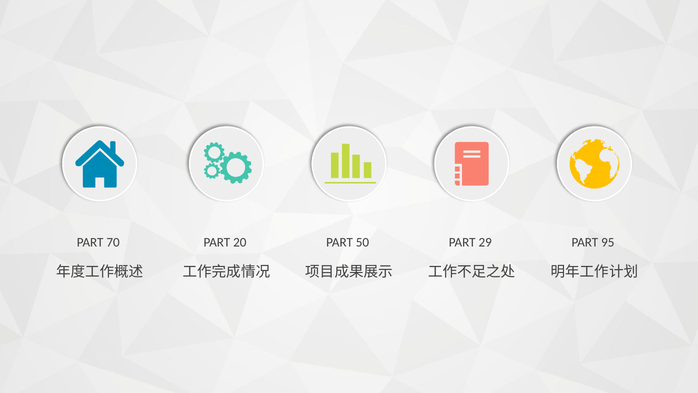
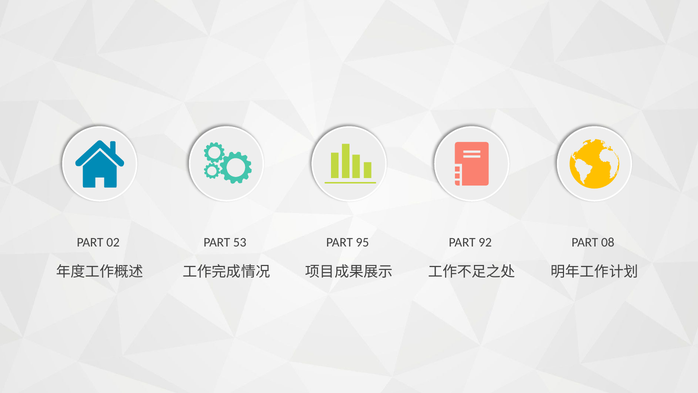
70: 70 -> 02 (113, 242)
20: 20 -> 53 (240, 242)
50: 50 -> 95 (362, 242)
29: 29 -> 92 (485, 242)
95: 95 -> 08 (608, 242)
